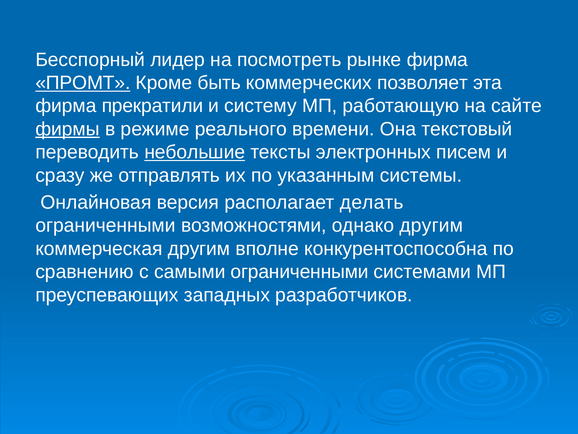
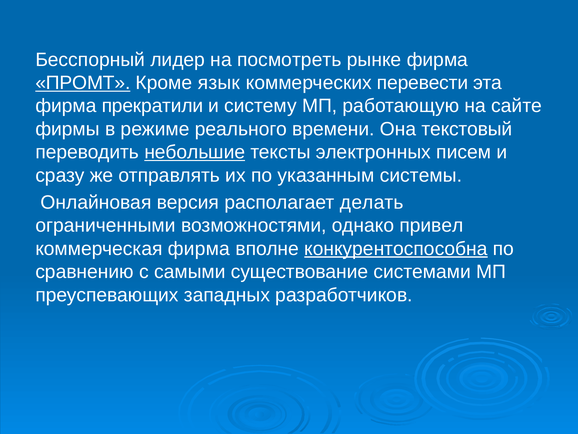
быть: быть -> язык (219, 83)
позволяет: позволяет -> перевести (423, 83)
фирмы underline: present -> none (68, 129)
однако другим: другим -> привел (431, 225)
коммерческая другим: другим -> фирма (199, 248)
конкурентоспособна underline: none -> present (396, 248)
самыми ограниченными: ограниченными -> существование (300, 272)
